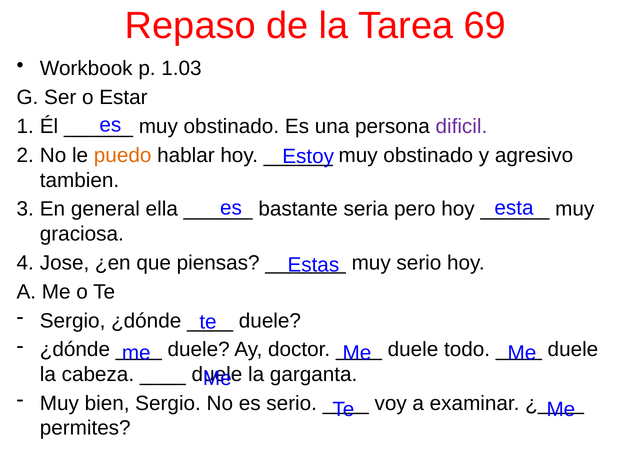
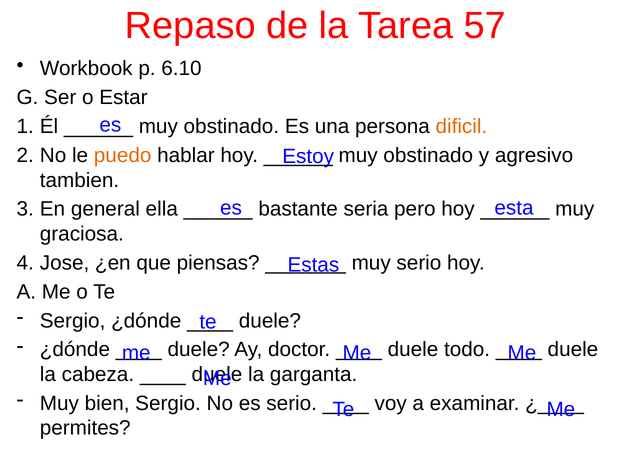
69: 69 -> 57 (485, 26)
1.03: 1.03 -> 6.10 (181, 69)
dificil colour: purple -> orange (461, 127)
